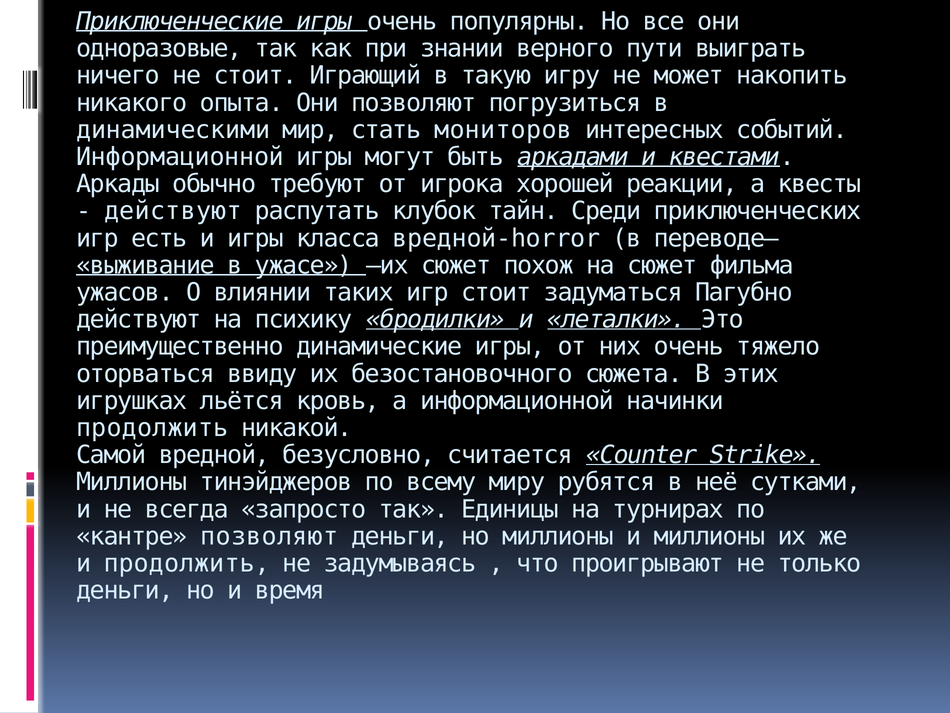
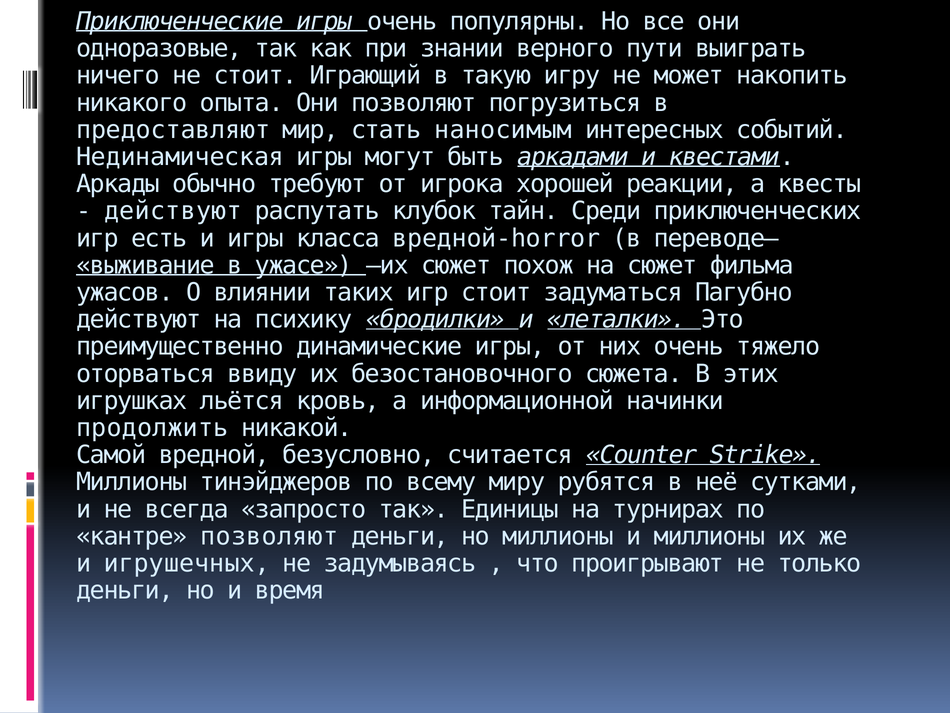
динамическими: динамическими -> предоставляют (173, 130)
мониторов: мониторов -> наносимым (503, 130)
Информационной: Информационной -> Нединамическая (180, 157)
и продолжить: продолжить -> игрушечных (187, 563)
